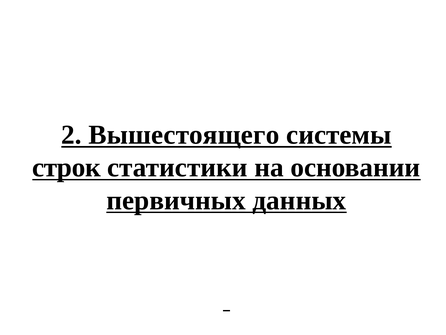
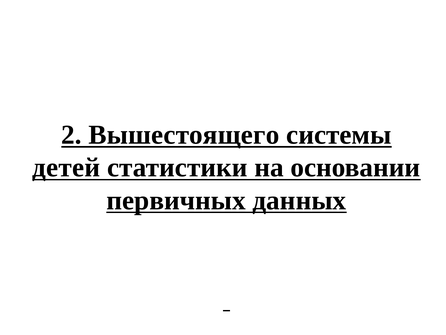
строк: строк -> детей (66, 167)
